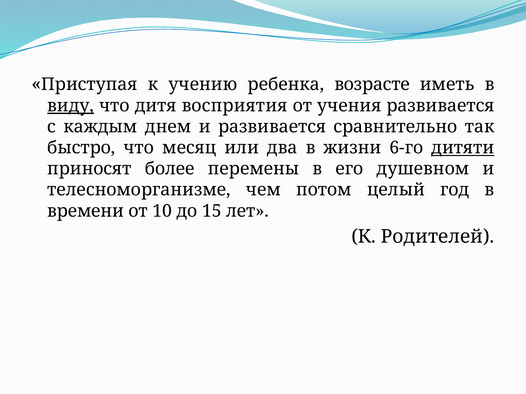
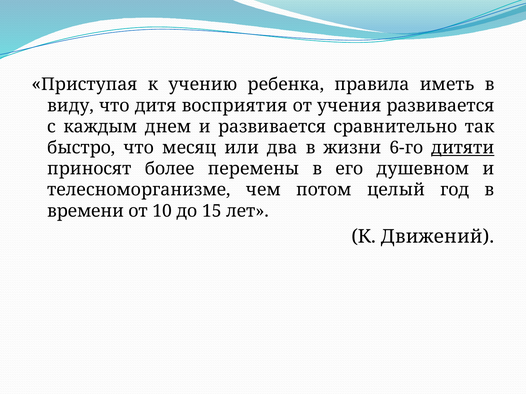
возрасте: возрасте -> правила (372, 85)
виду underline: present -> none (71, 106)
Родителей: Родителей -> Движений (438, 237)
